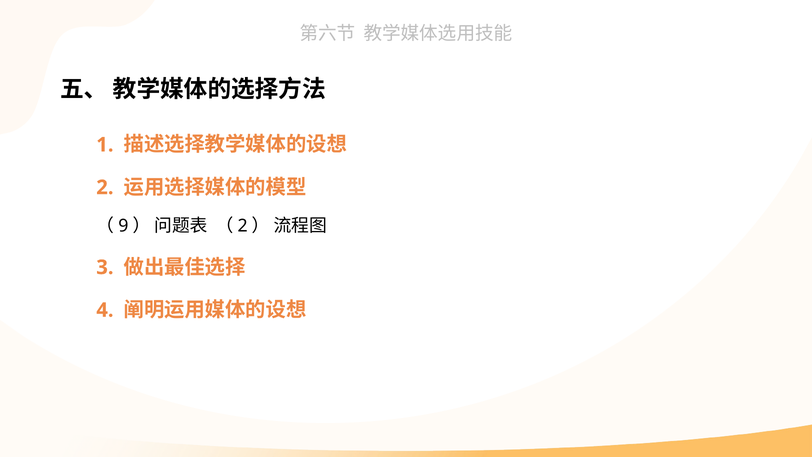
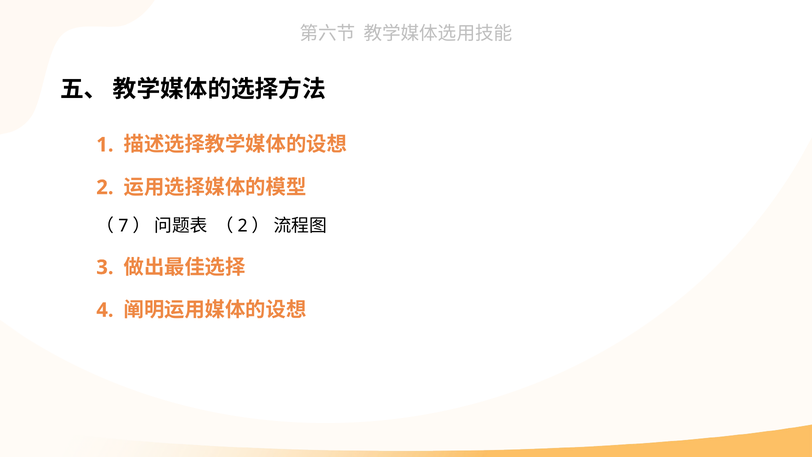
9: 9 -> 7 (123, 226)
